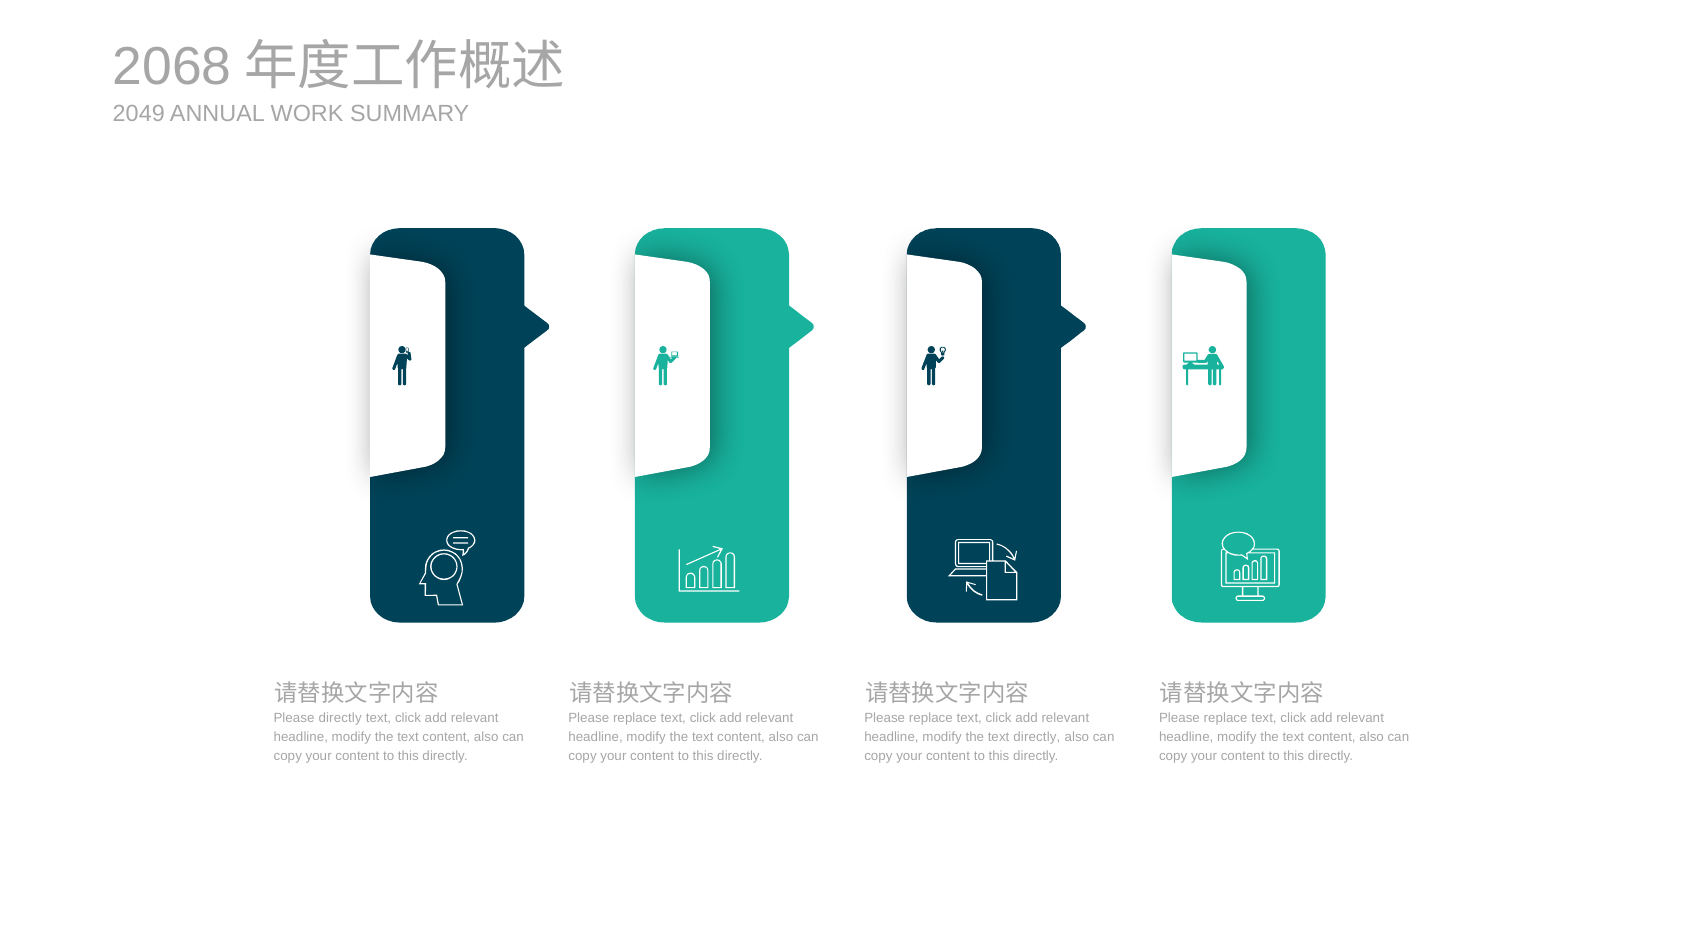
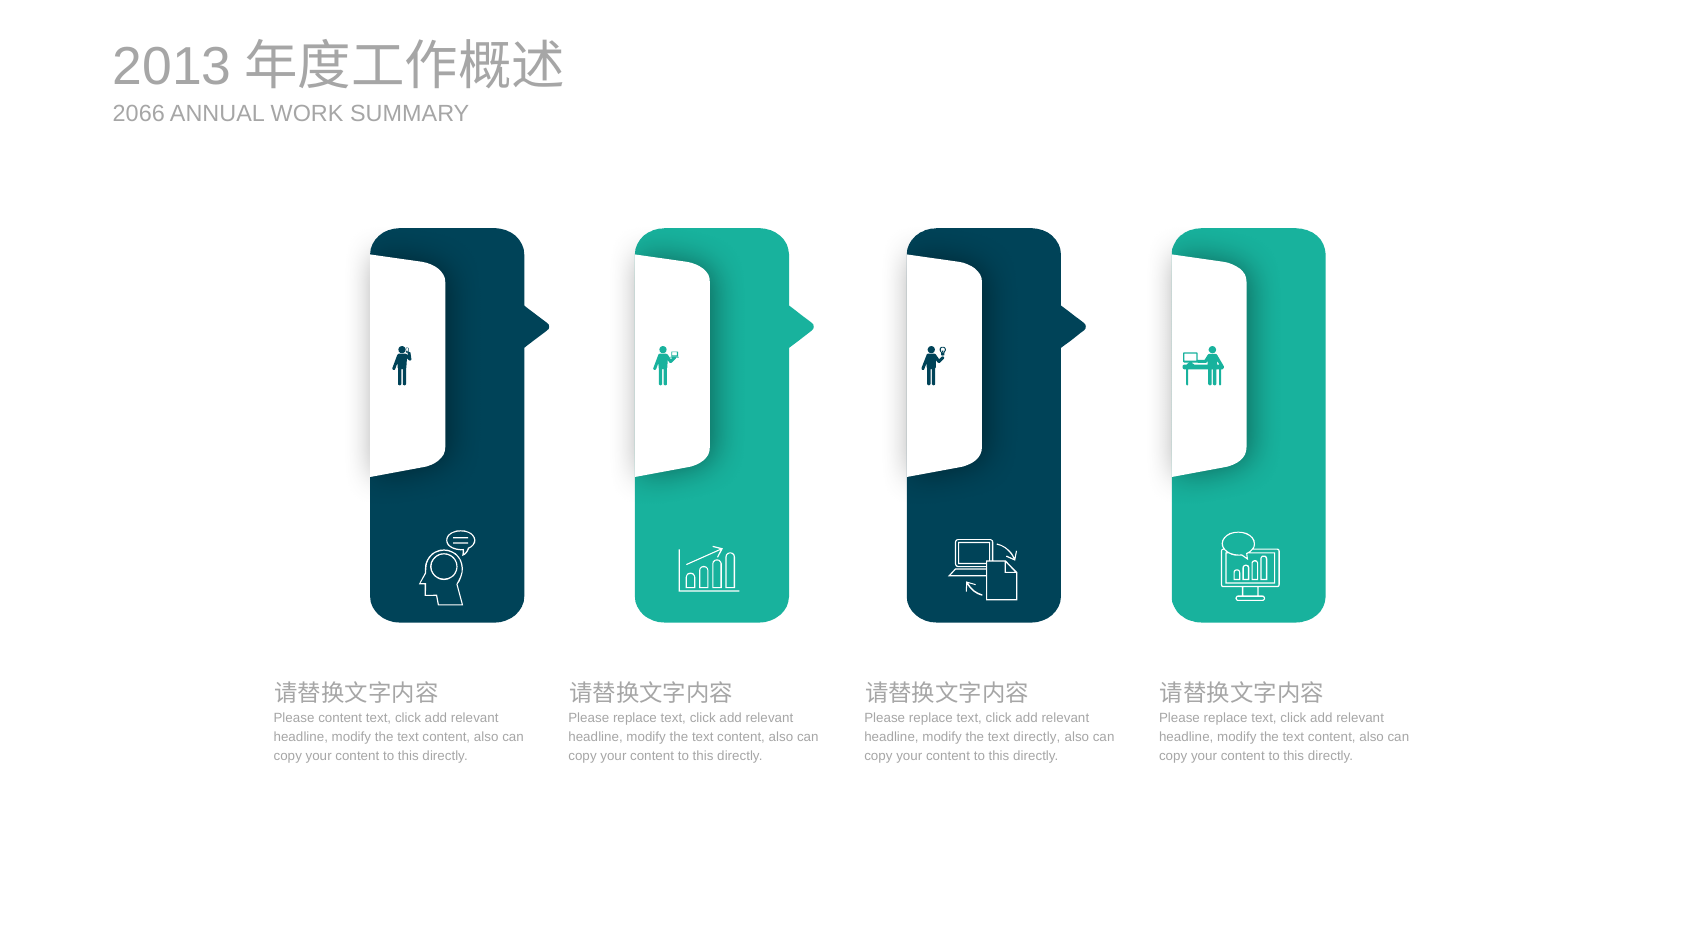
2068: 2068 -> 2013 (172, 67)
2049: 2049 -> 2066 (139, 113)
Please directly: directly -> content (340, 718)
